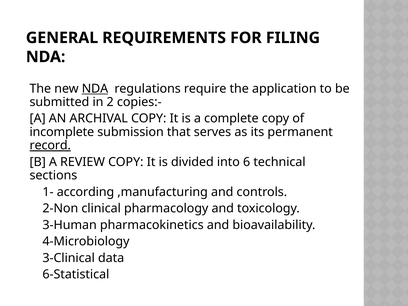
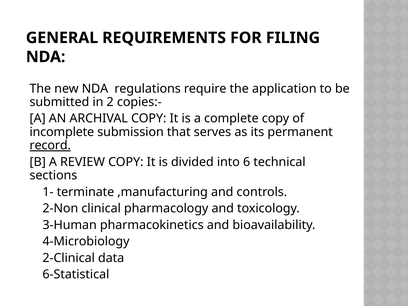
NDA underline: present -> none (95, 89)
according: according -> terminate (85, 192)
3-Clinical: 3-Clinical -> 2-Clinical (69, 258)
